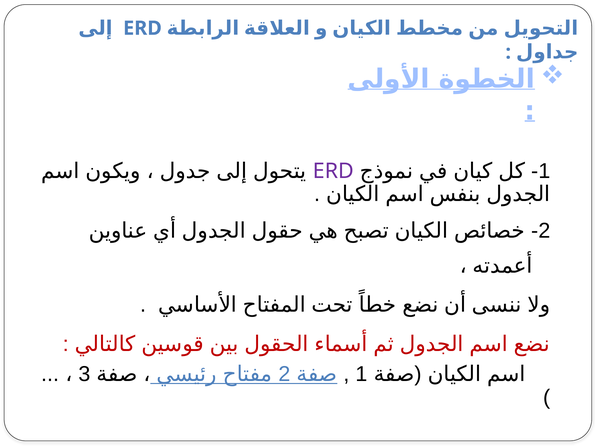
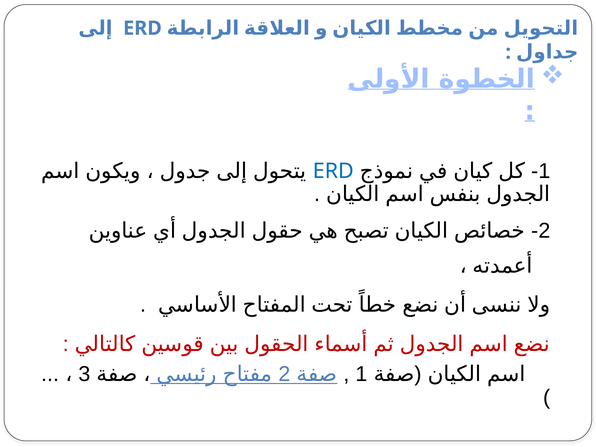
ERD colour: purple -> blue (333, 171)
